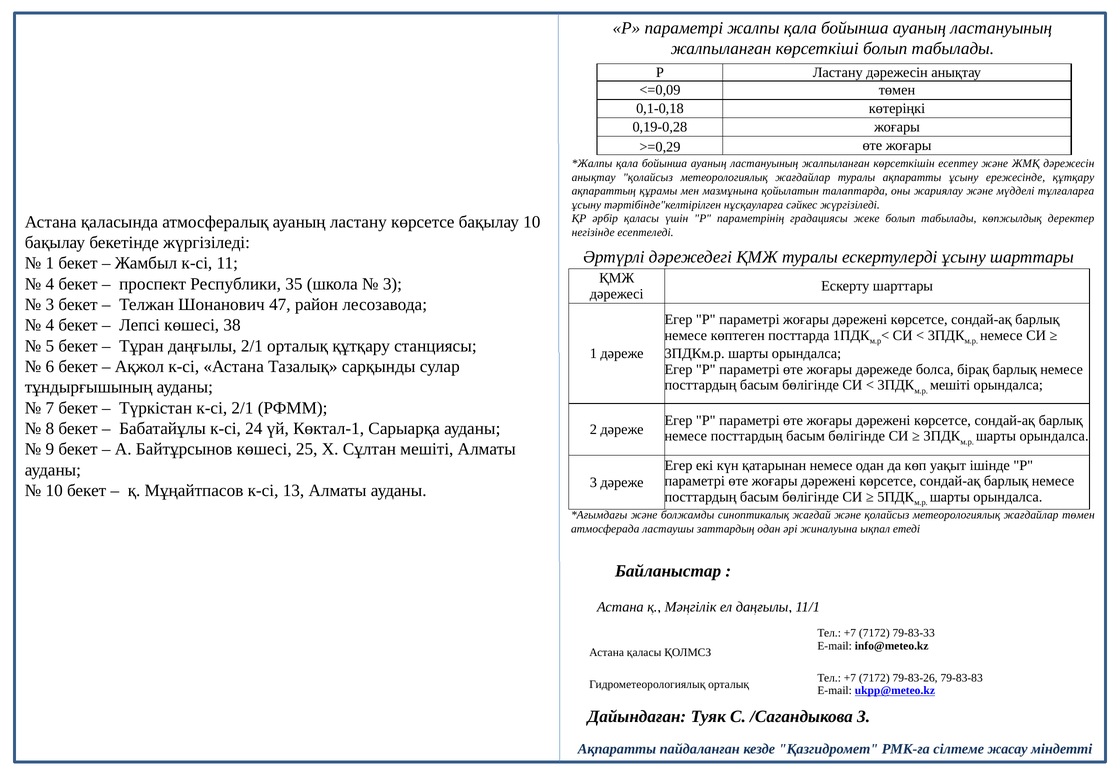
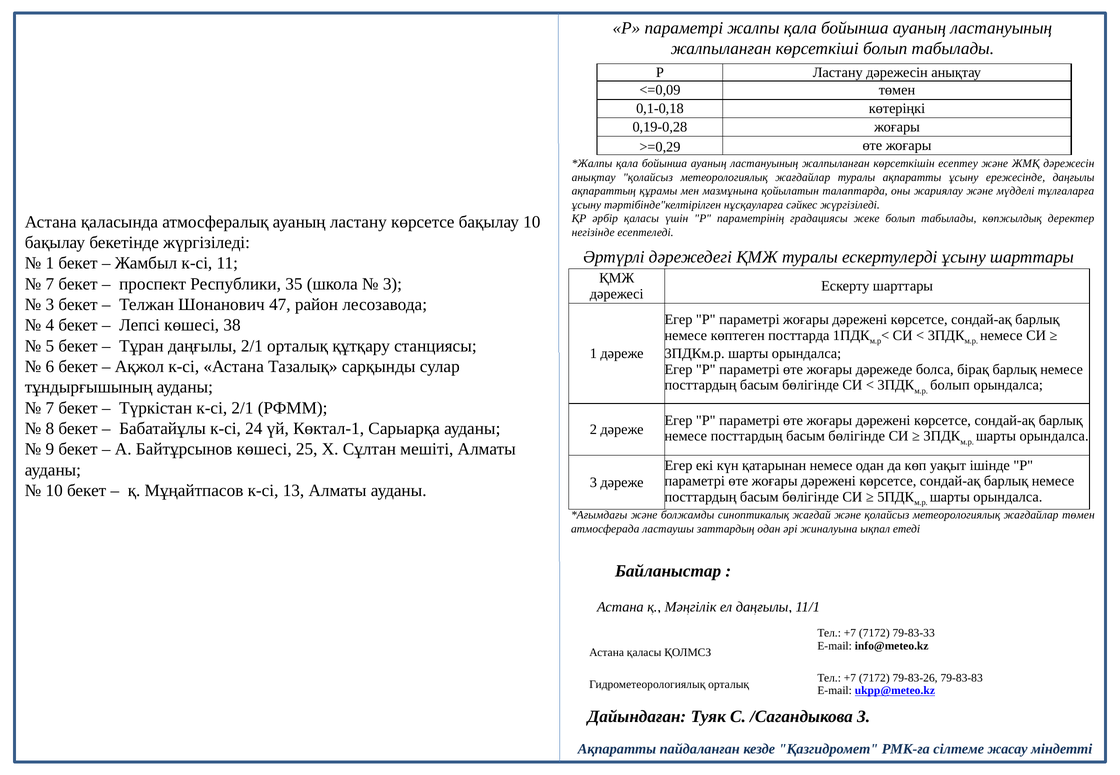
ережесінде құтқару: құтқару -> даңғылы (1074, 178)
4: 4 -> 7 (50, 284)
мешіті: мешіті -> болып (950, 385)
